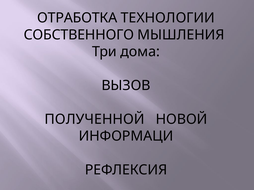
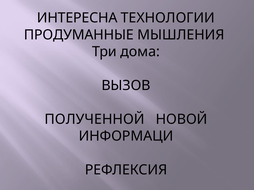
ОТРАБОТКА: ОТРАБОТКА -> ИНТЕРЕСНА (77, 18)
СОБСТВЕННОГО: СОБСТВЕННОГО -> ПРОДУМАННЫЕ (79, 35)
